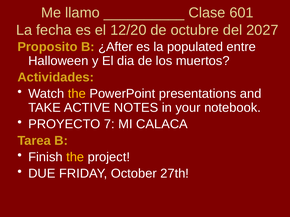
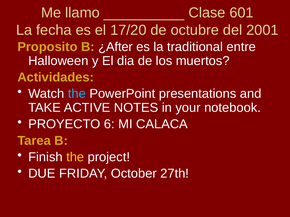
12/20: 12/20 -> 17/20 (128, 30)
2027: 2027 -> 2001 (262, 30)
populated: populated -> traditional (195, 47)
the colour: yellow -> light blue (77, 94)
7: 7 -> 6 (109, 124)
